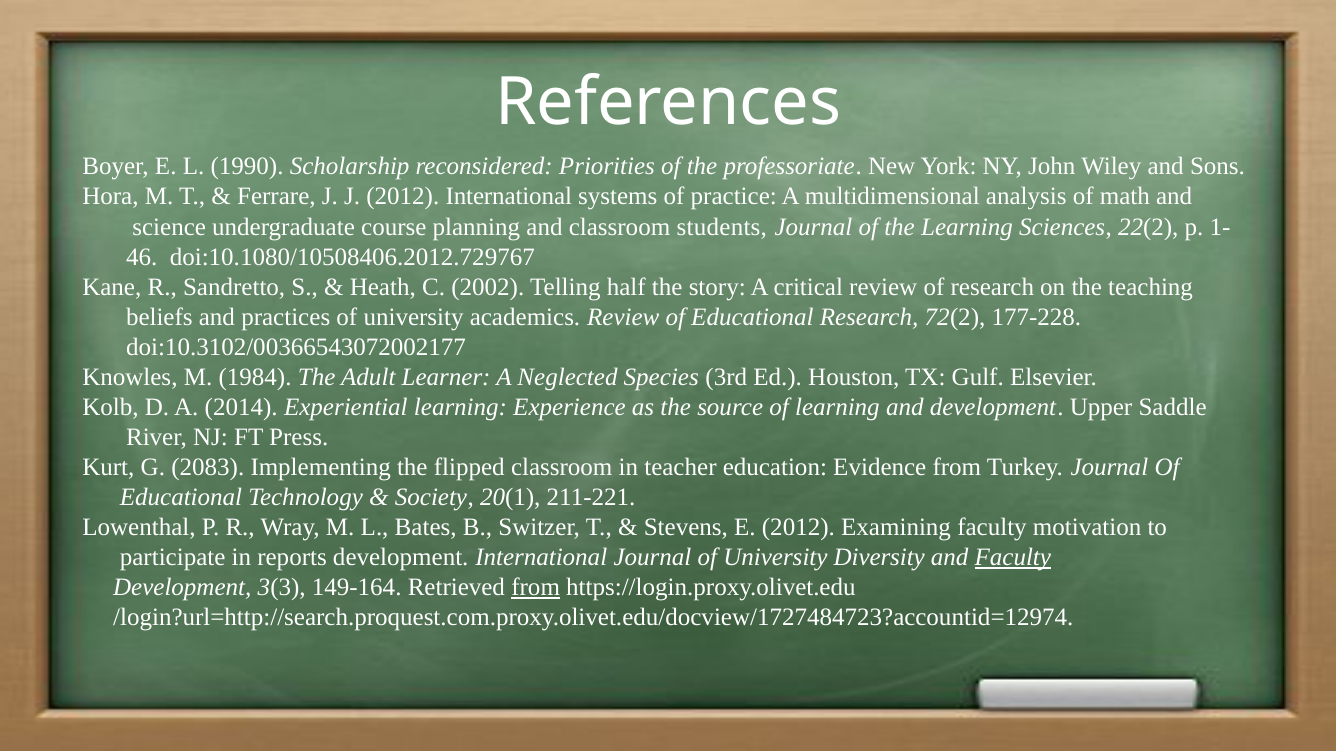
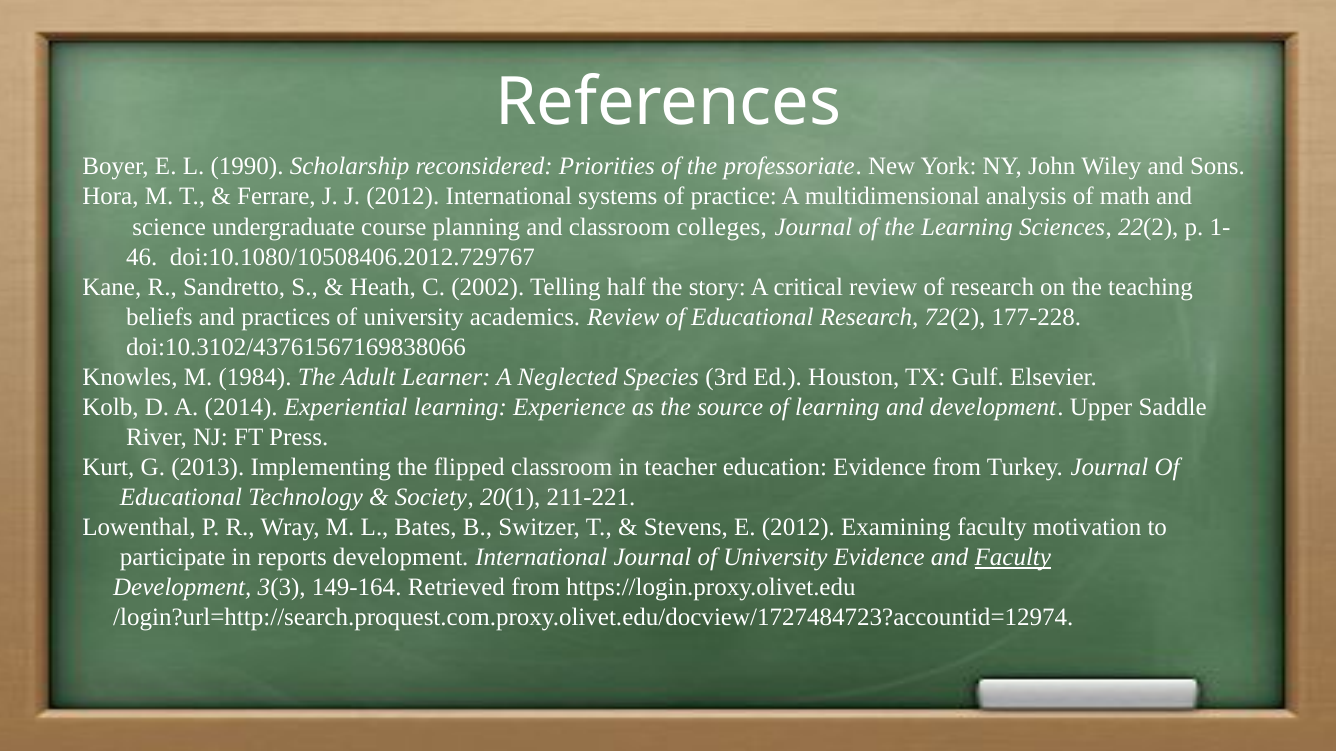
students: students -> colleges (722, 227)
doi:10.3102/00366543072002177: doi:10.3102/00366543072002177 -> doi:10.3102/43761567169838066 (296, 347)
2083: 2083 -> 2013 (208, 467)
University Diversity: Diversity -> Evidence (879, 558)
from underline: present -> none (536, 588)
